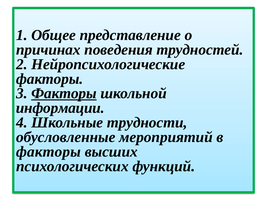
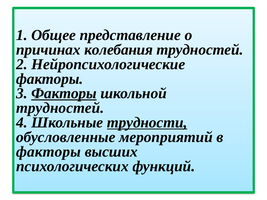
поведения: поведения -> колебания (119, 50)
информации: информации -> трудностей (60, 108)
трудности underline: none -> present (147, 123)
